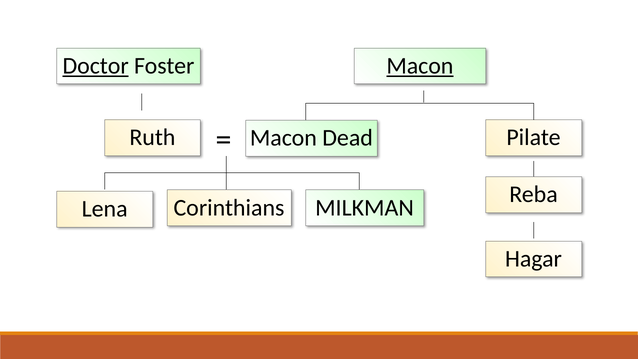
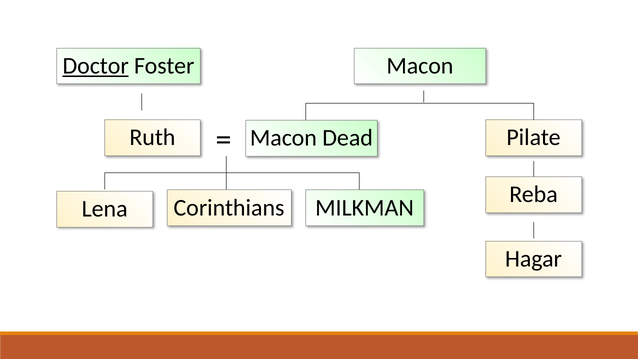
Macon underline: present -> none (420, 66)
